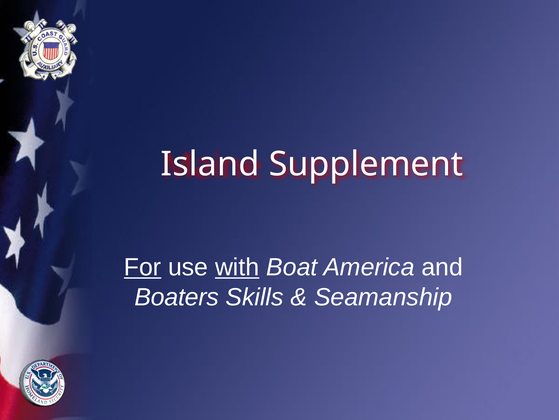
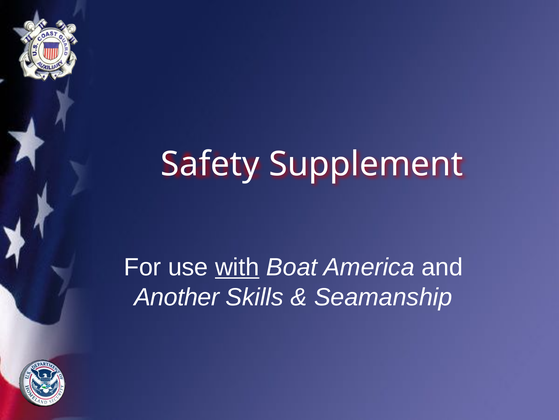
Island: Island -> Safety (210, 164)
For underline: present -> none (143, 267)
Boaters: Boaters -> Another (177, 297)
